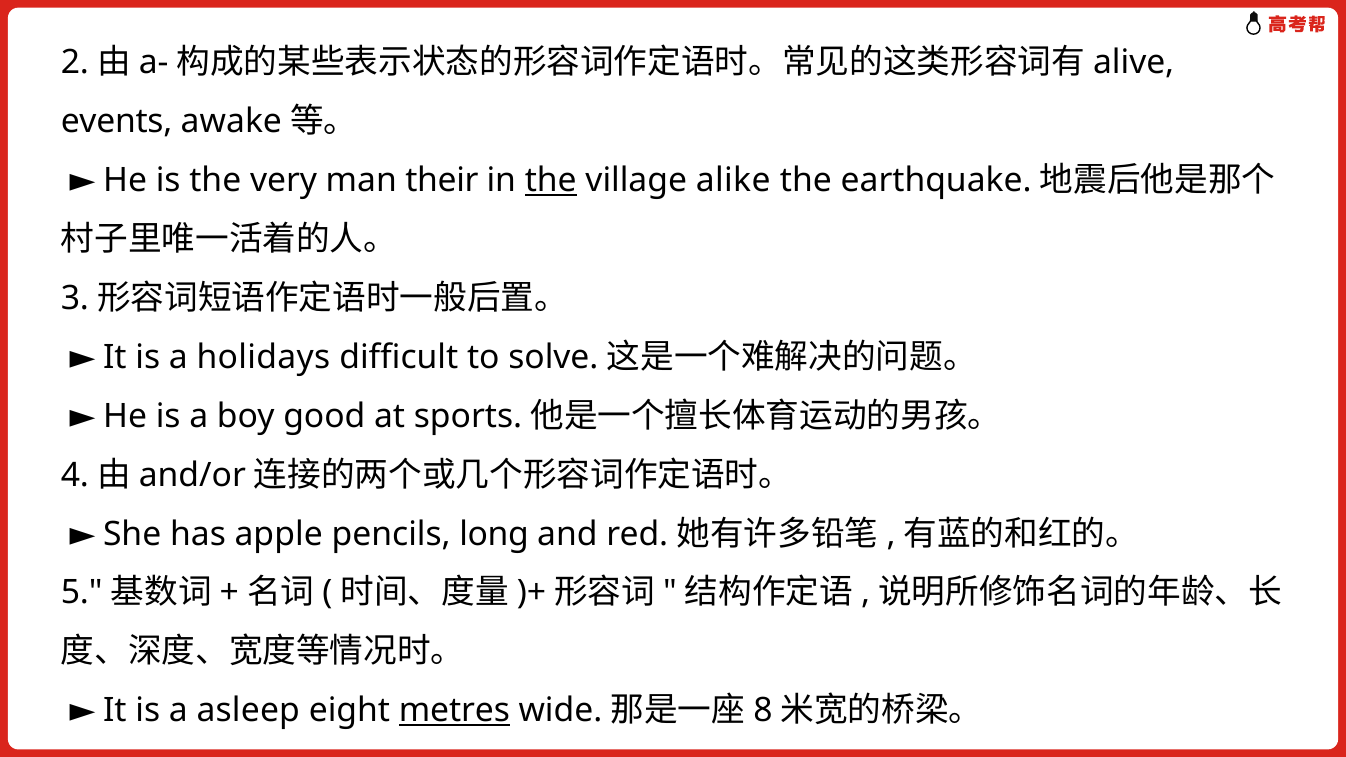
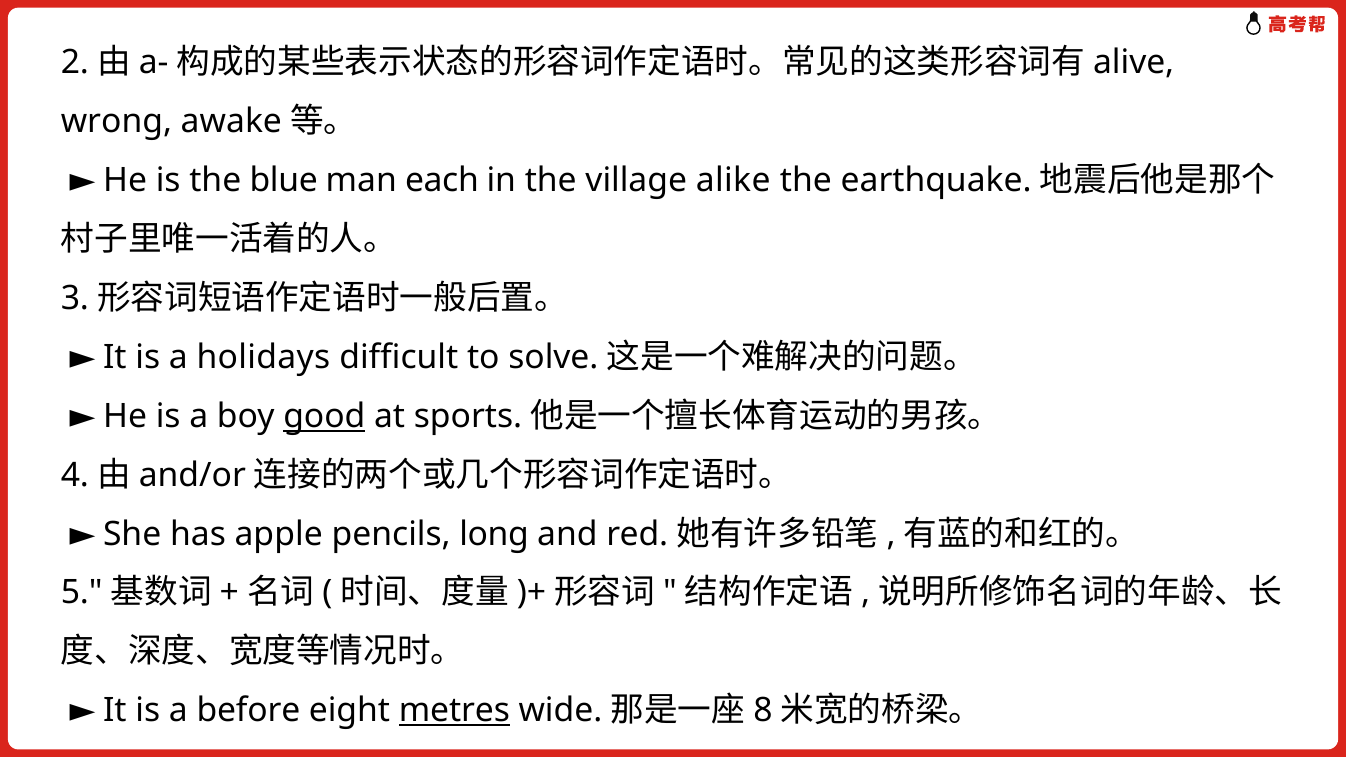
events: events -> wrong (116, 122)
very: very -> blue (284, 181)
their: their -> each (442, 181)
the underline: present -> none (551, 181)
good underline: none -> present (324, 416)
asleep: asleep -> before (248, 711)
